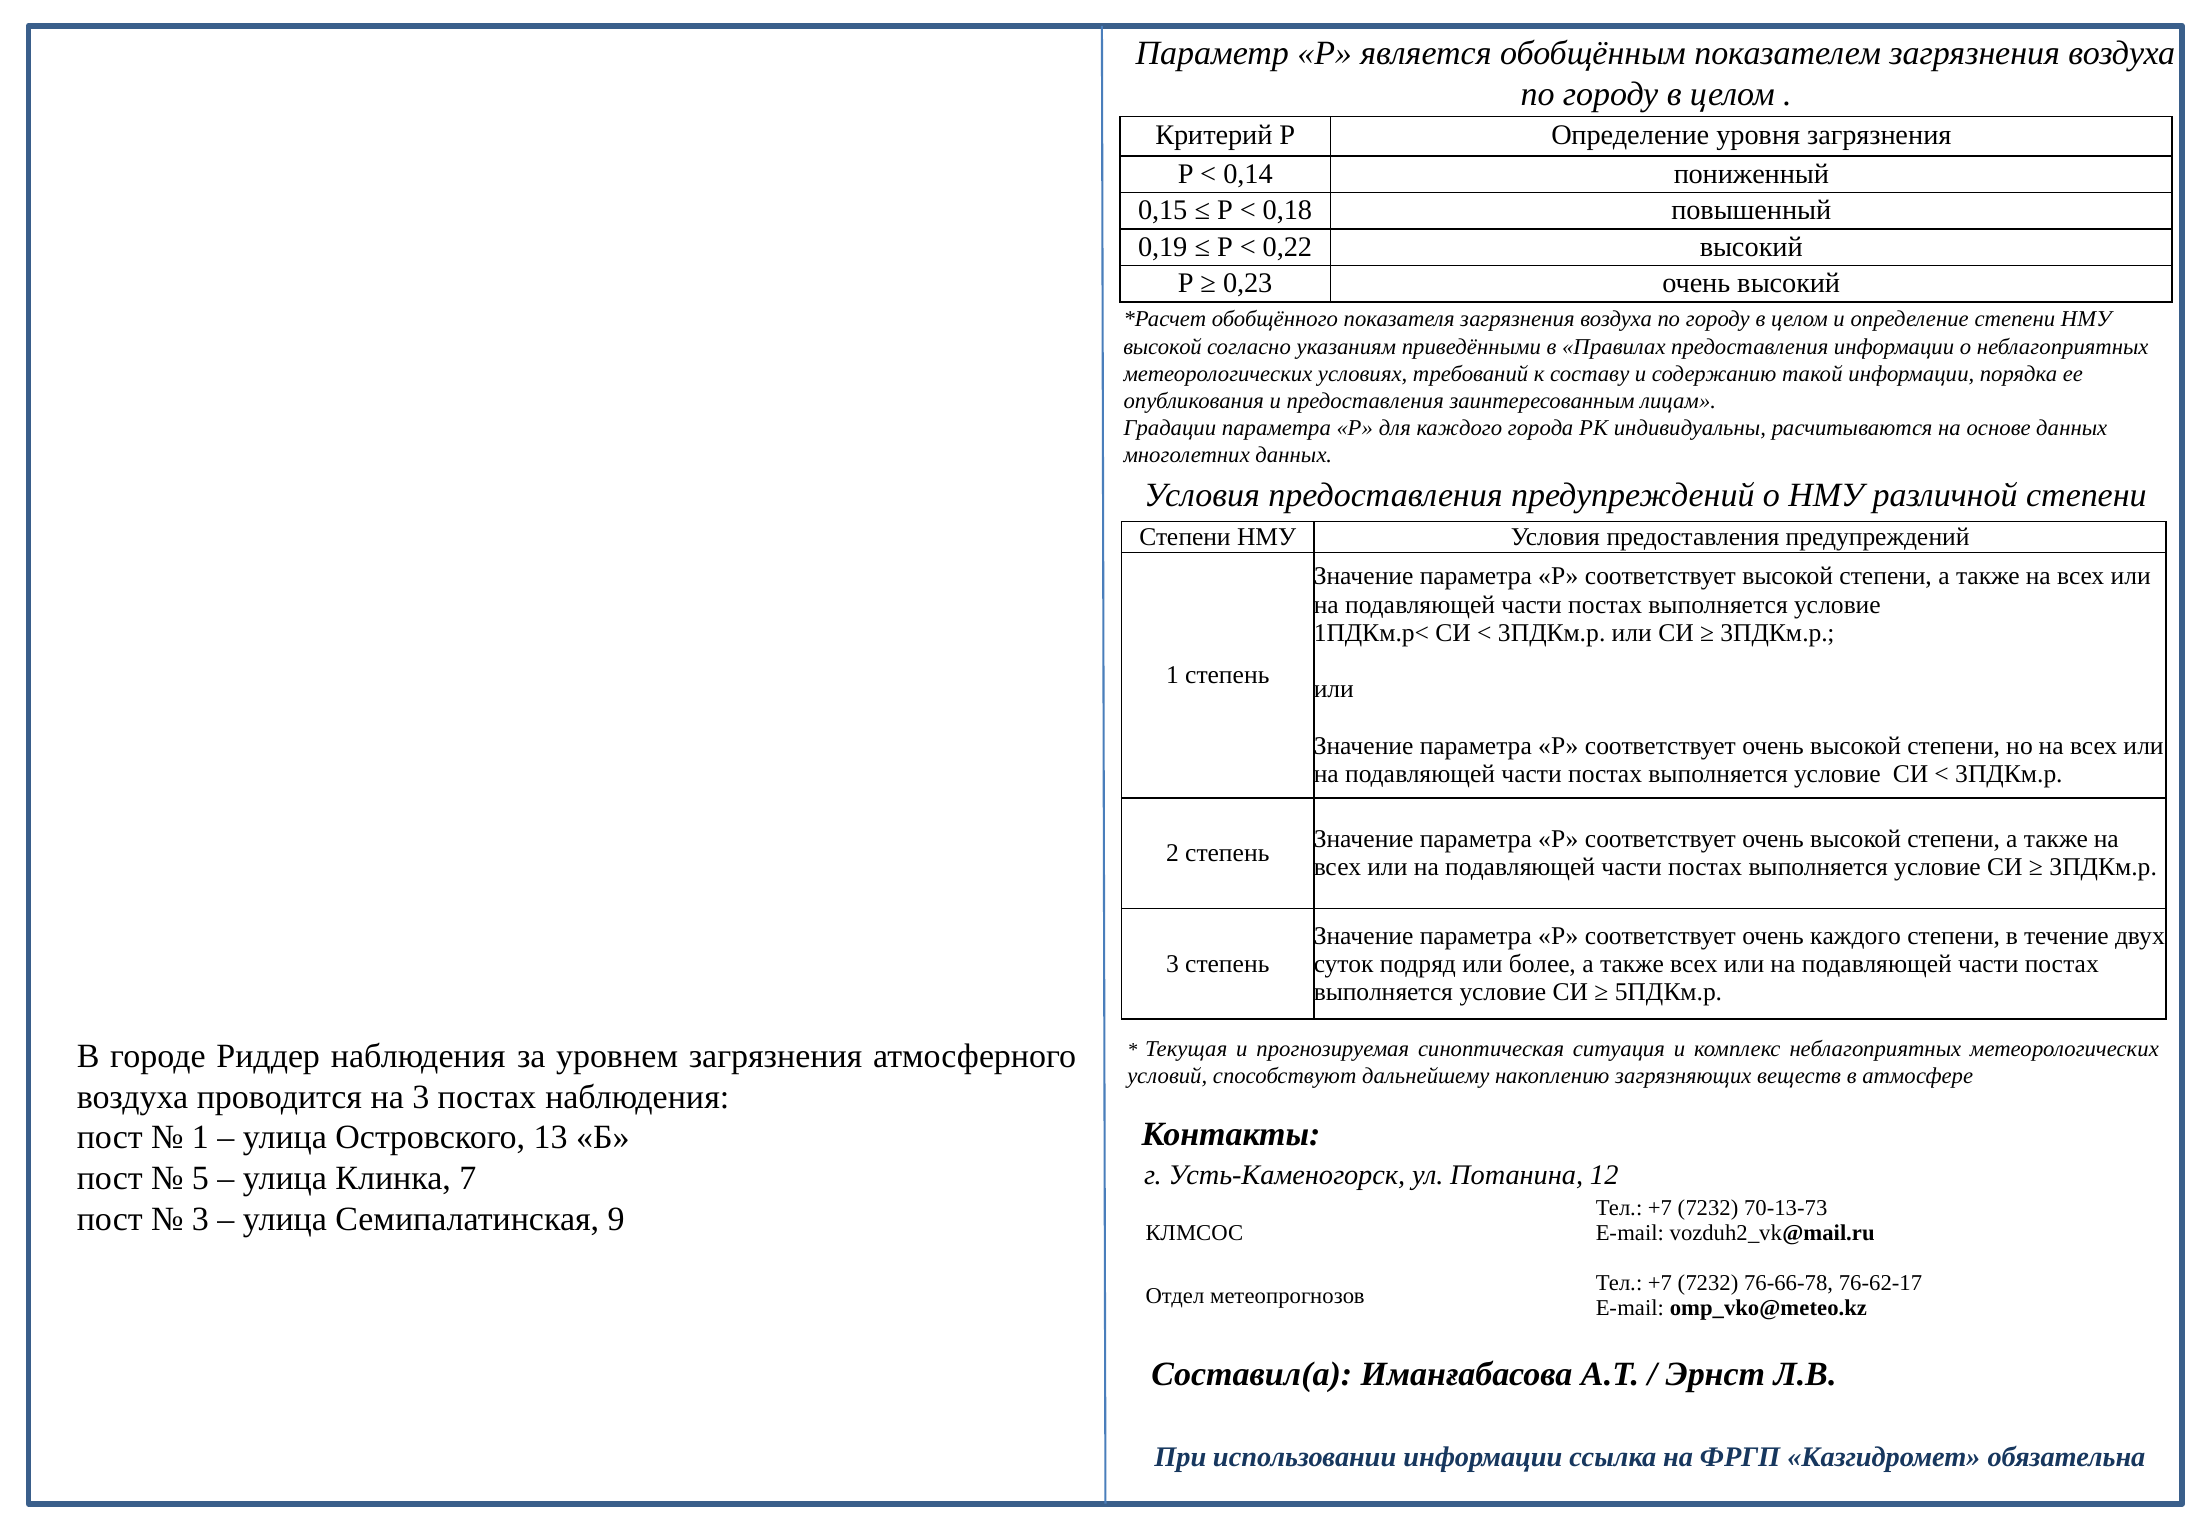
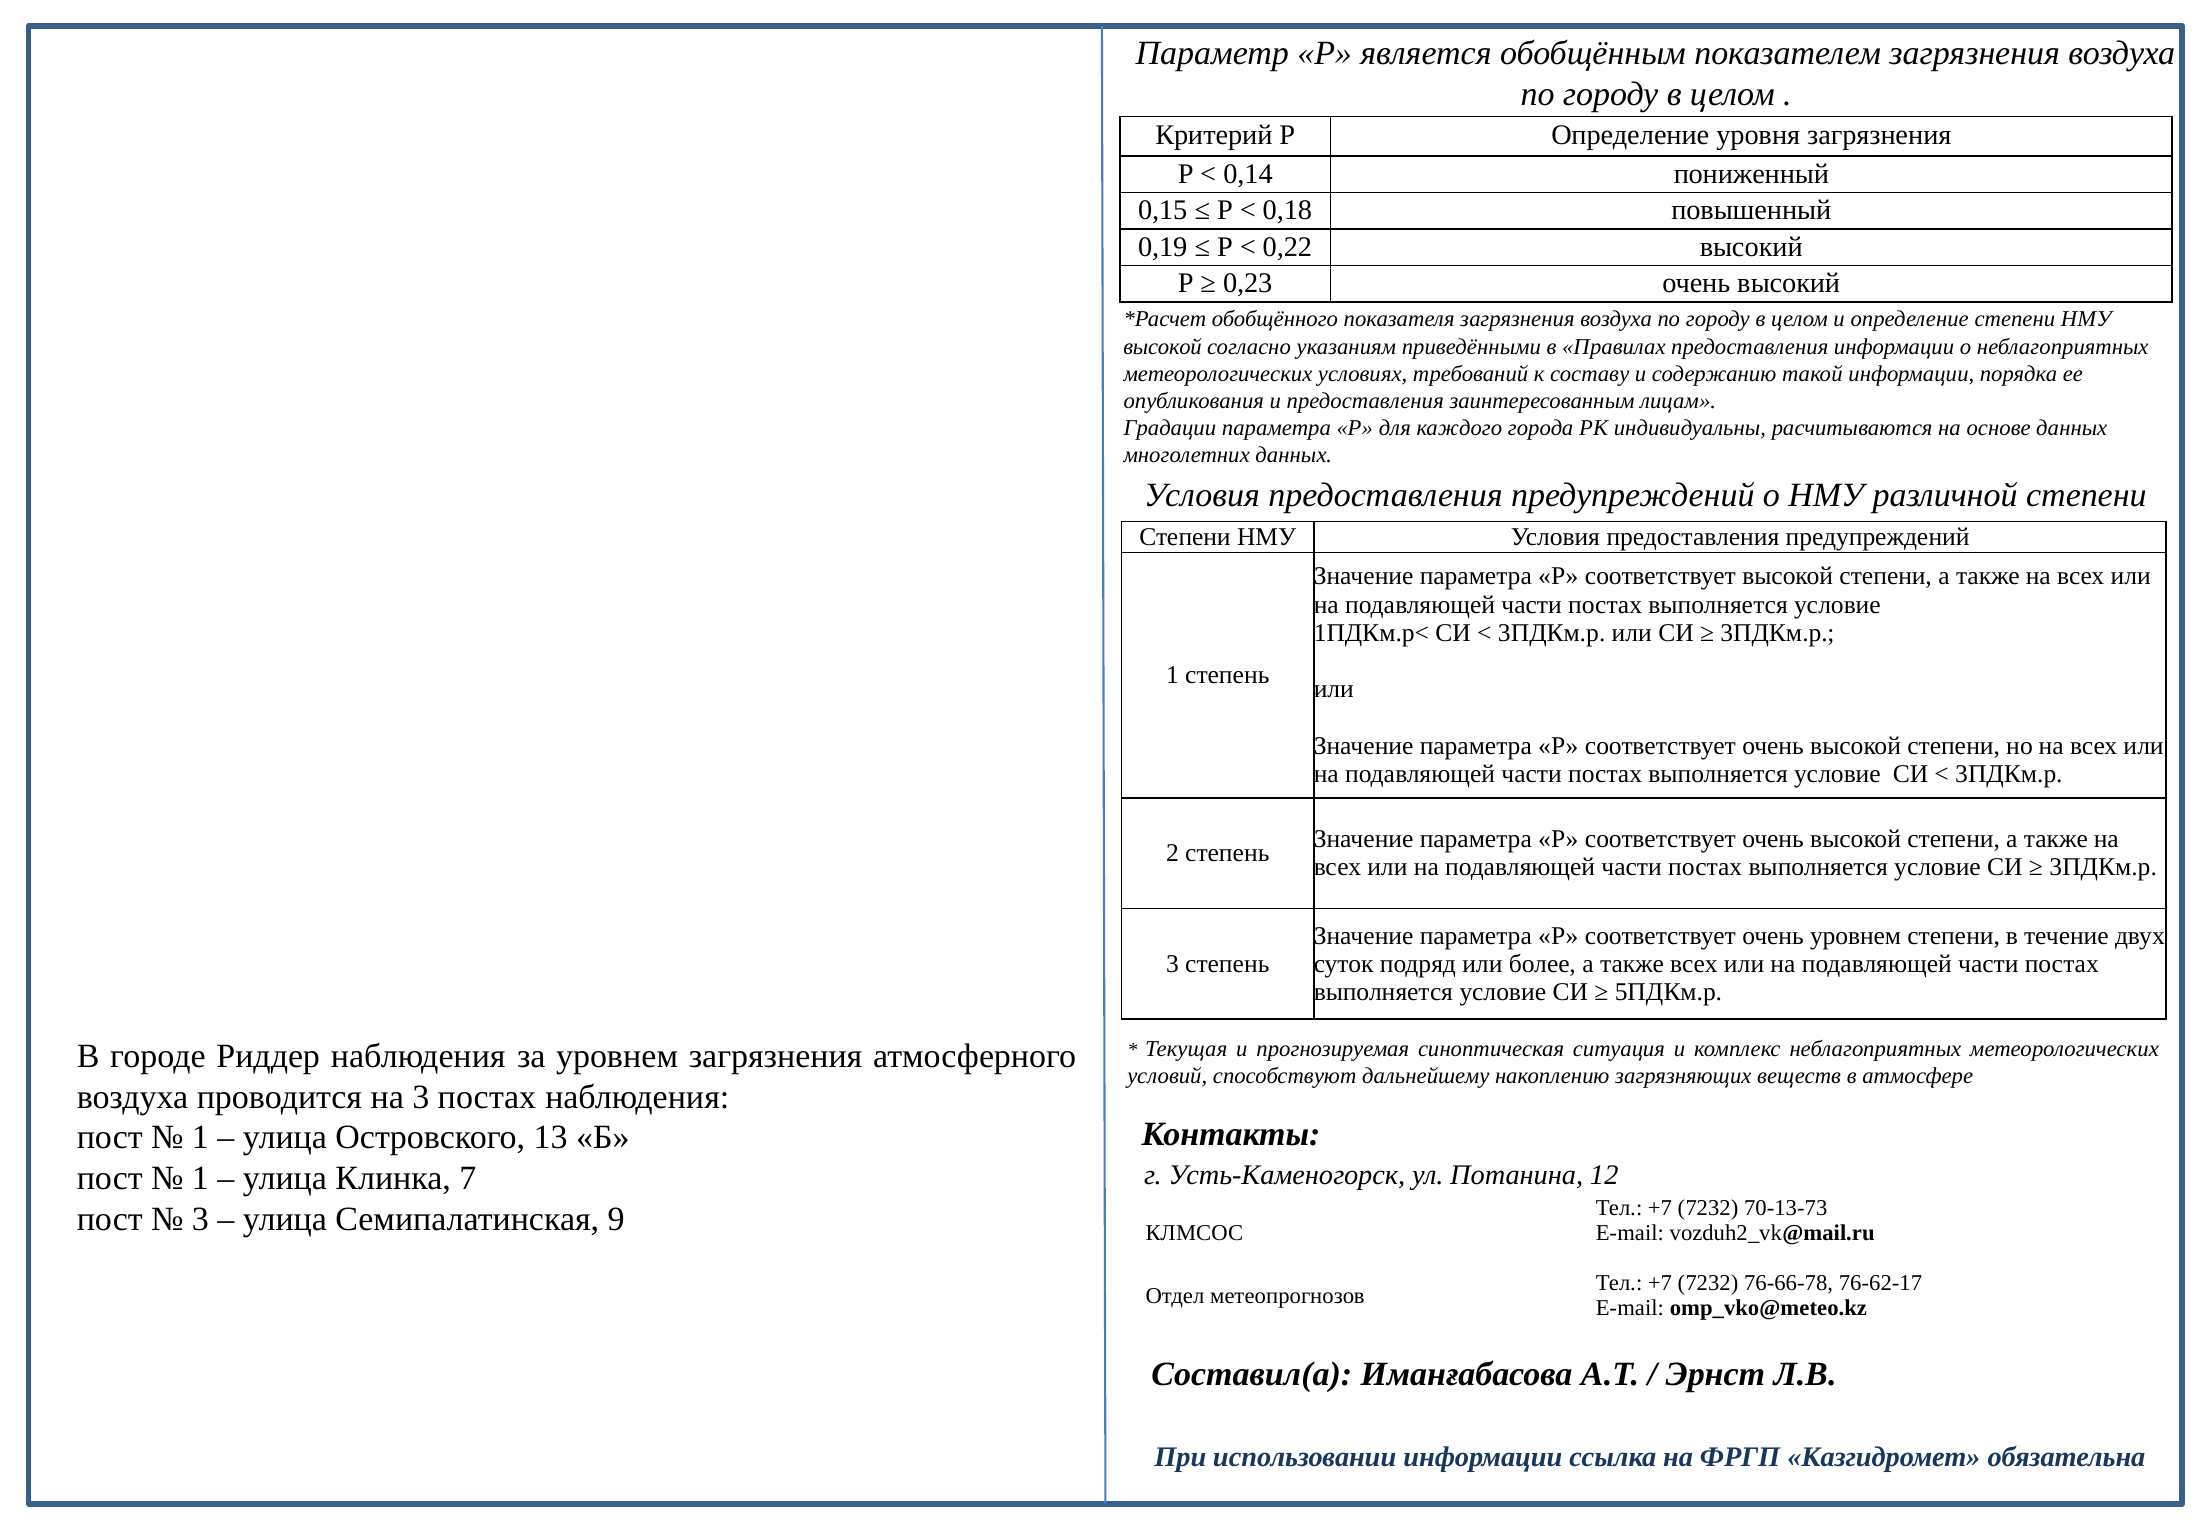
очень каждого: каждого -> уровнем (1856, 936)
5: 5 -> 1 (200, 1179)
